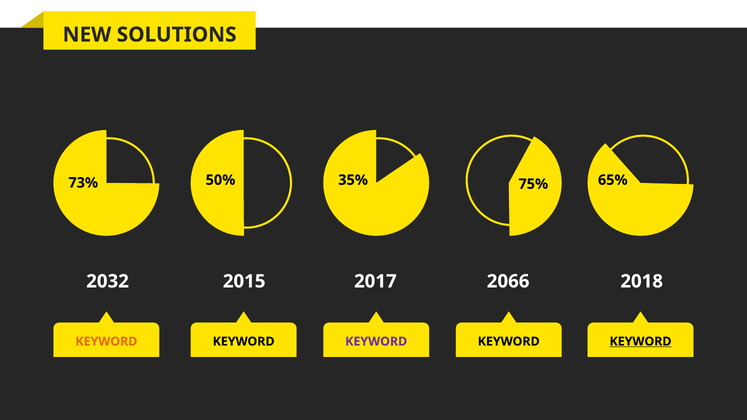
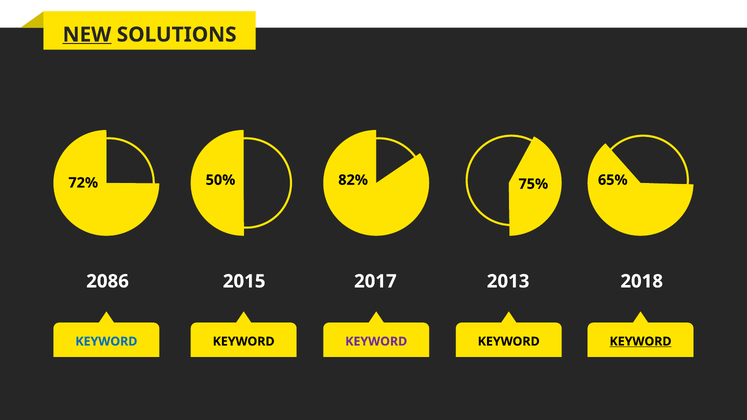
NEW underline: none -> present (87, 35)
73%: 73% -> 72% (83, 183)
35%: 35% -> 82% (353, 180)
2032: 2032 -> 2086 (108, 281)
2066: 2066 -> 2013 (508, 281)
KEYWORD colour: orange -> blue (106, 342)
